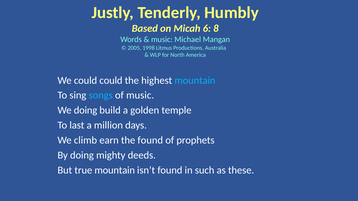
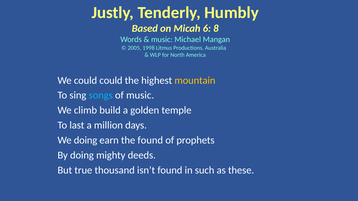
mountain colour: light blue -> yellow (195, 80)
We doing: doing -> climb (85, 110)
We climb: climb -> doing (86, 140)
true mountain: mountain -> thousand (115, 170)
